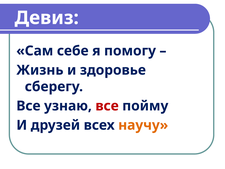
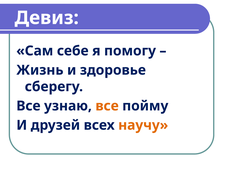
все colour: red -> orange (107, 106)
